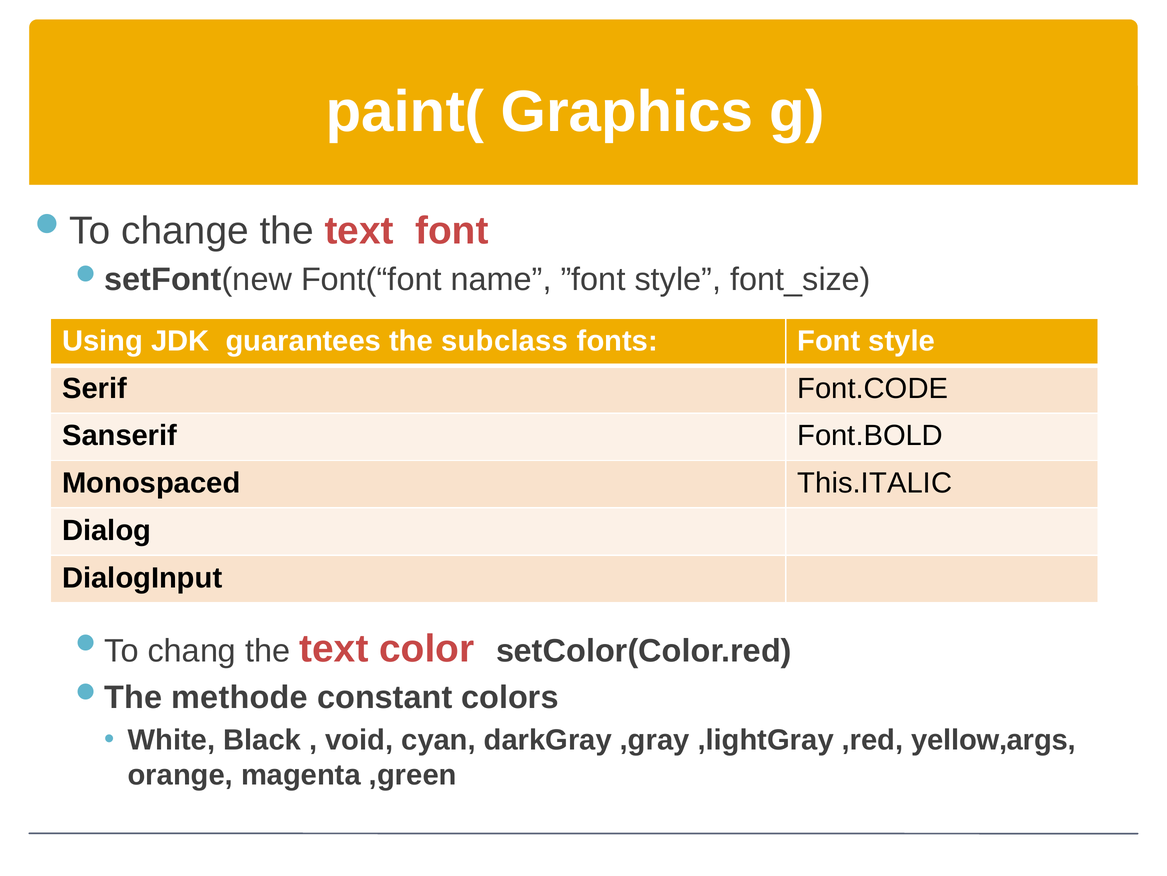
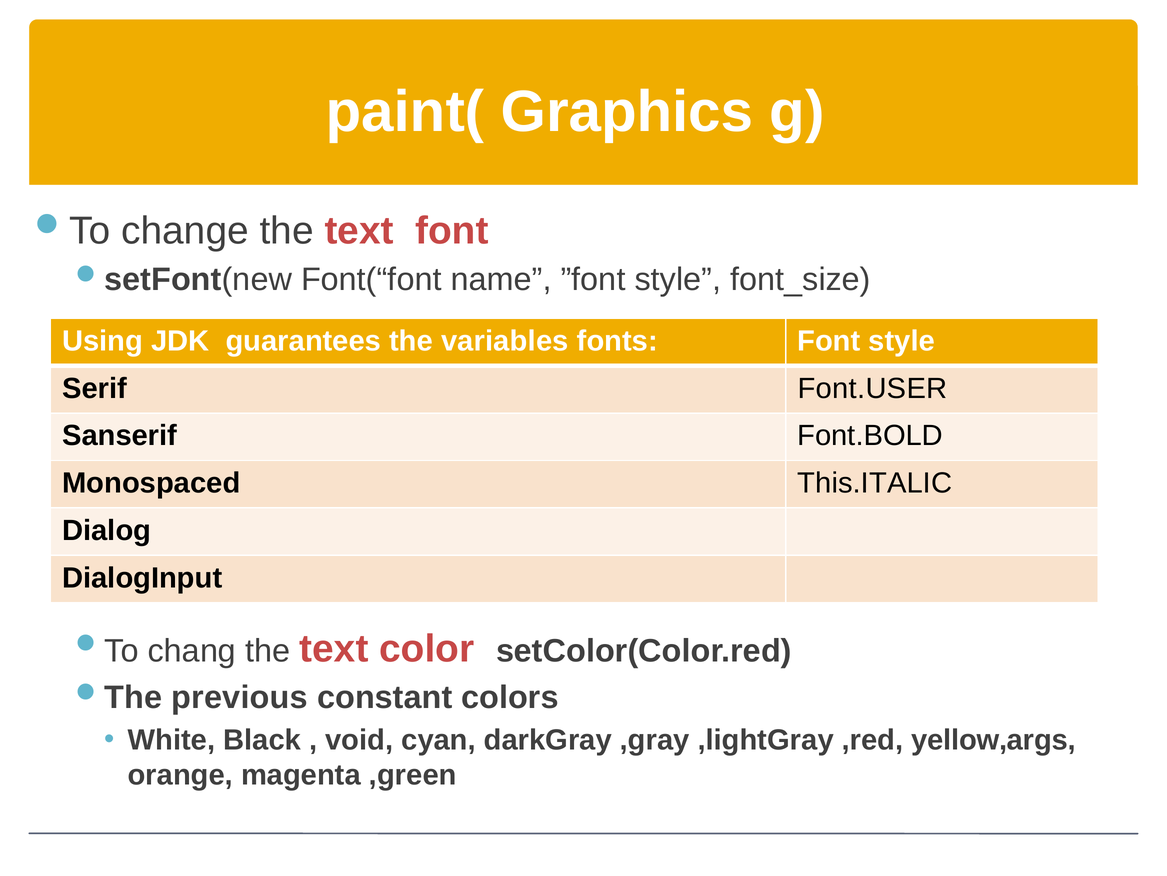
subclass: subclass -> variables (505, 341)
Font.CODE: Font.CODE -> Font.USER (873, 388)
methode: methode -> previous (240, 697)
